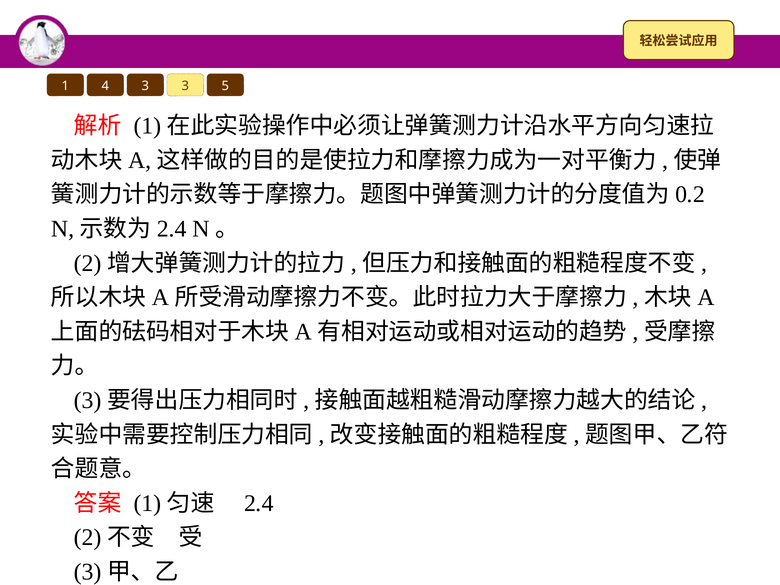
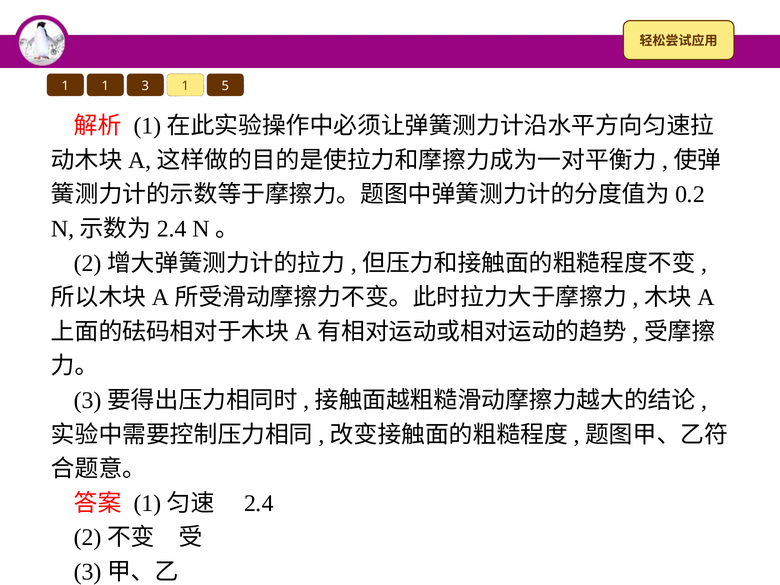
1 4: 4 -> 1 (105, 86)
3 3: 3 -> 1 (185, 86)
